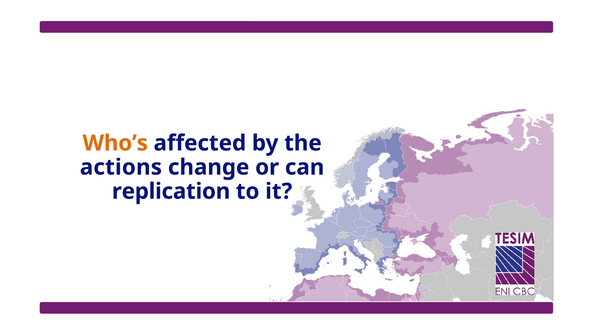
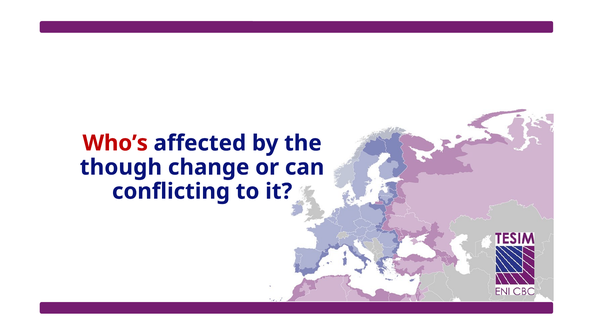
Who’s colour: orange -> red (115, 143)
actions: actions -> though (121, 167)
replication: replication -> conflicting (171, 192)
